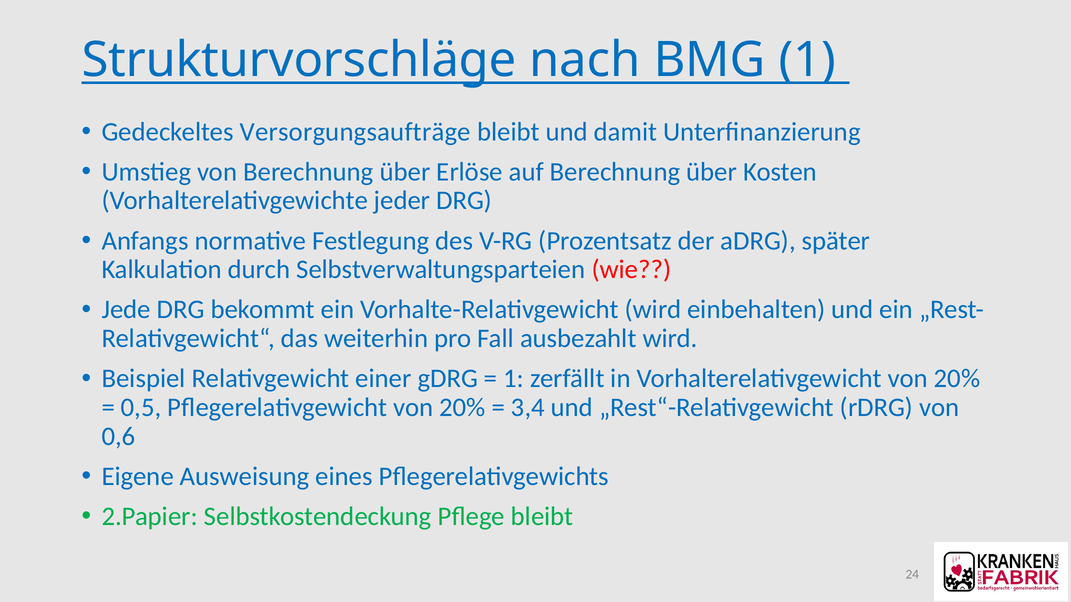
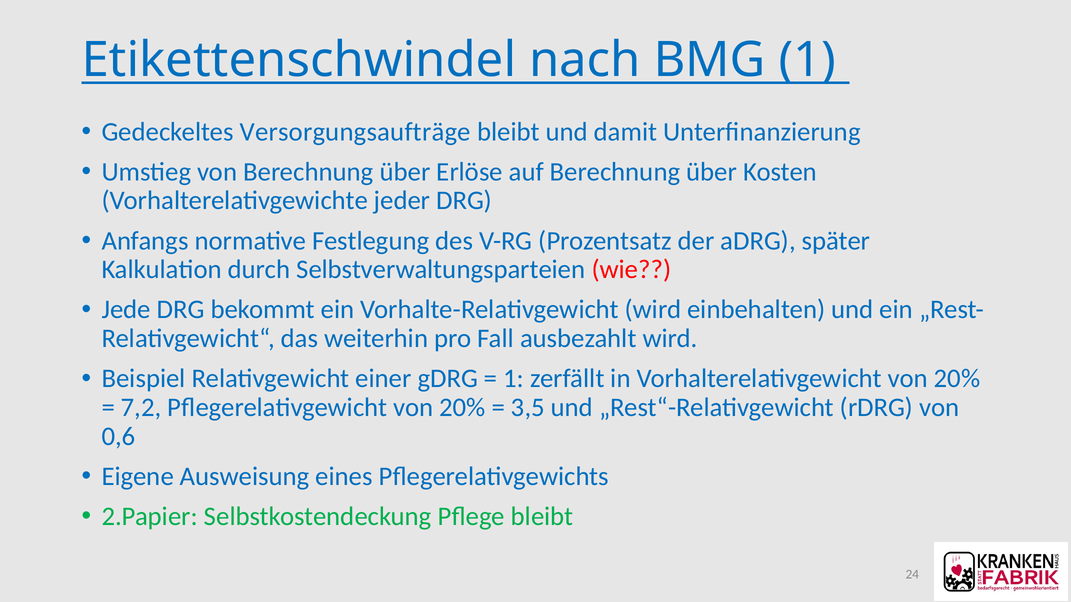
Strukturvorschläge: Strukturvorschläge -> Etikettenschwindel (299, 60)
0,5: 0,5 -> 7,2 (141, 408)
3,4: 3,4 -> 3,5 (528, 408)
